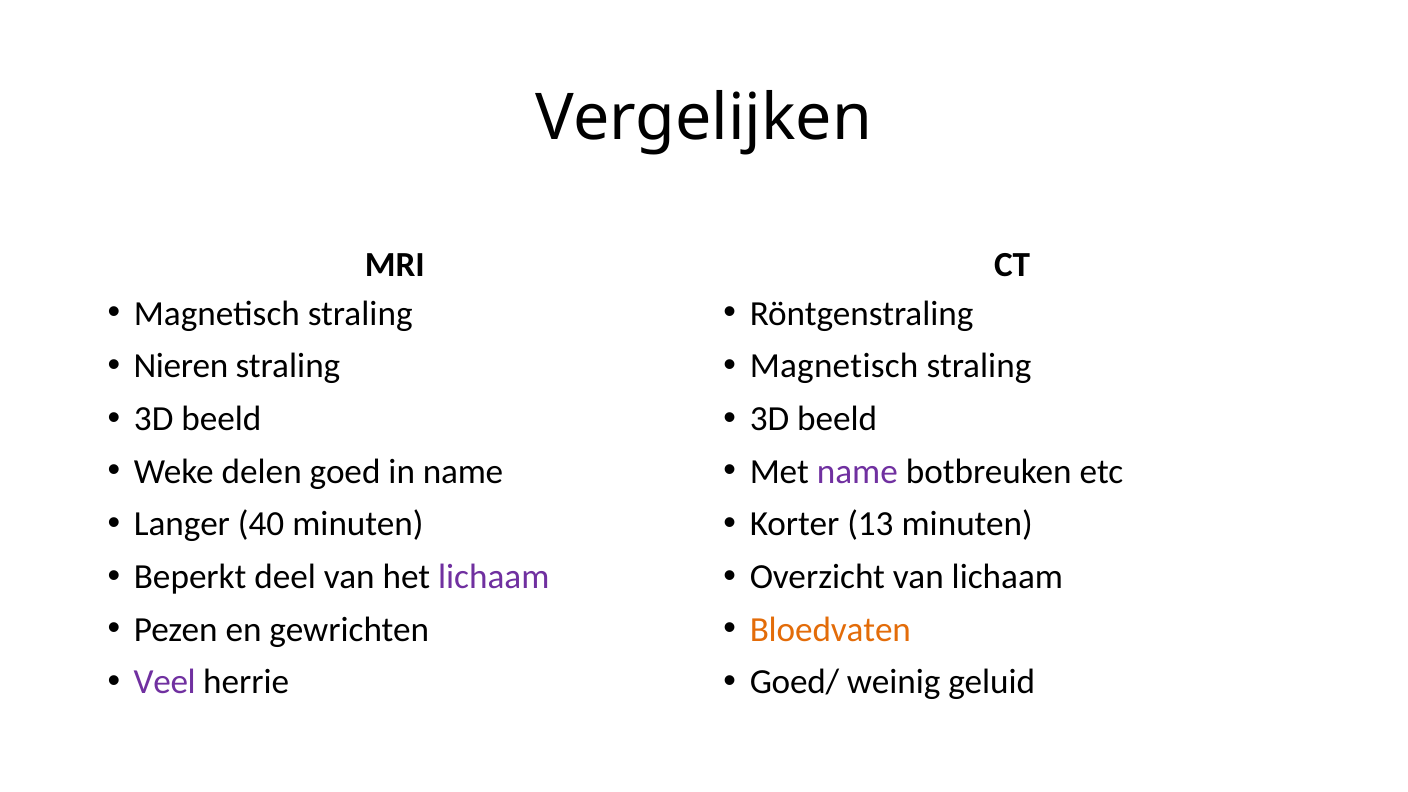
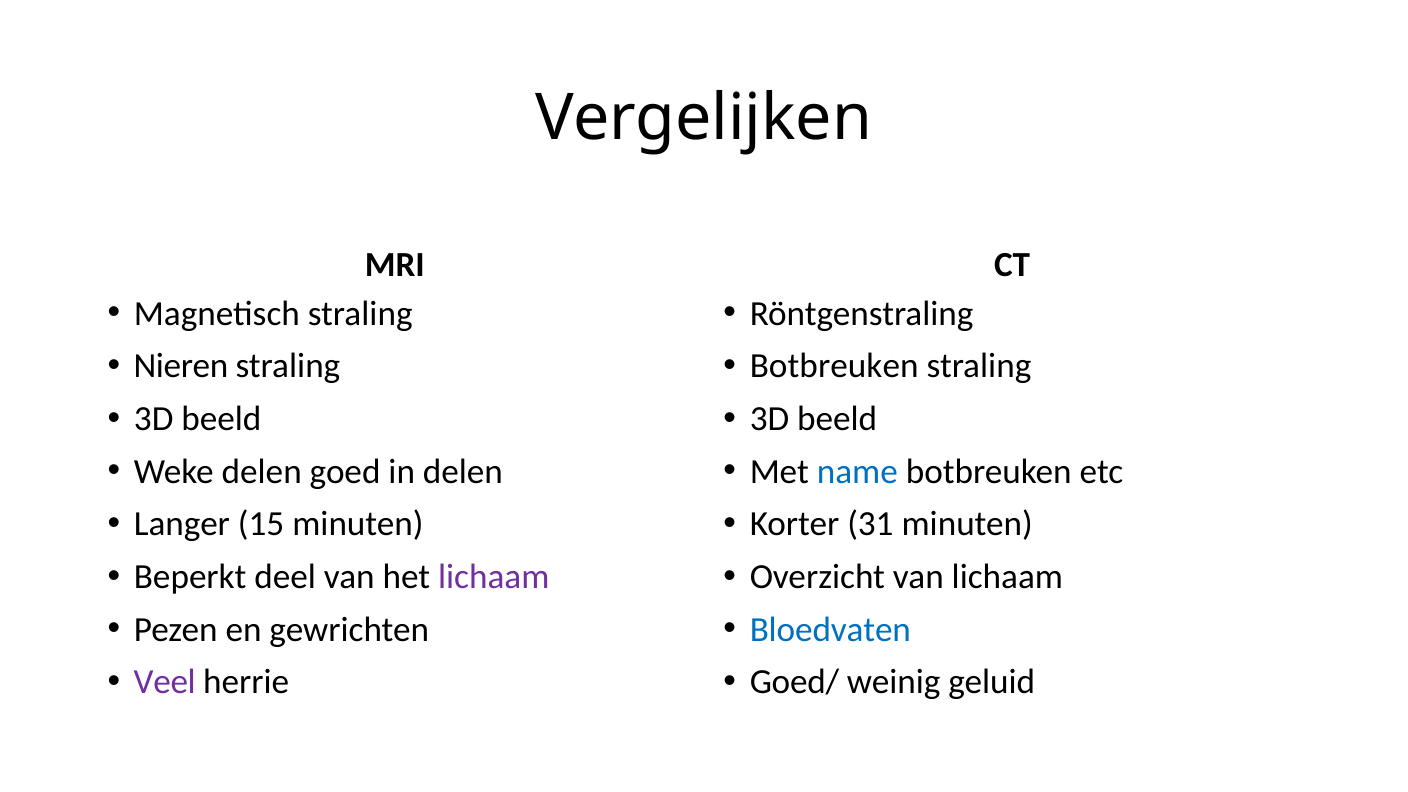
Magnetisch: Magnetisch -> Botbreuken (834, 366)
in name: name -> delen (463, 471)
name colour: purple -> blue (857, 471)
40: 40 -> 15 (261, 524)
13: 13 -> 31 (870, 524)
Bloedvaten colour: orange -> blue (830, 629)
